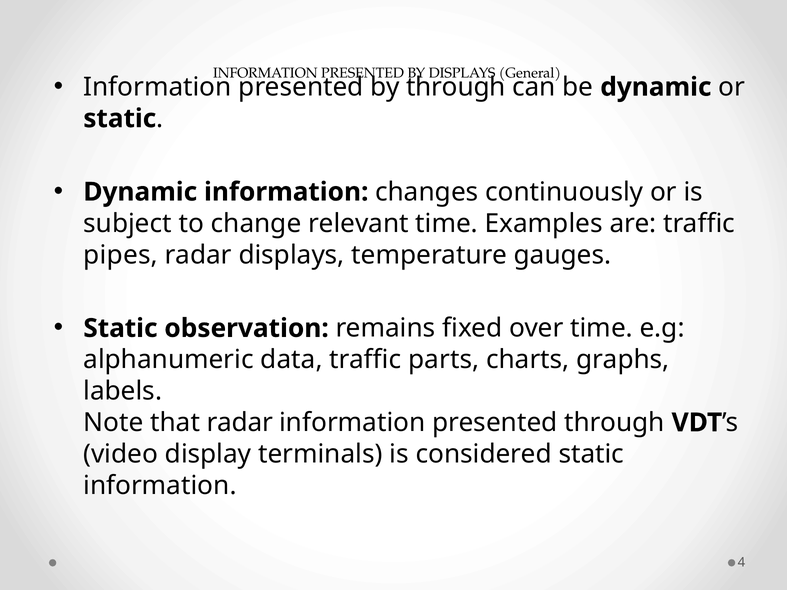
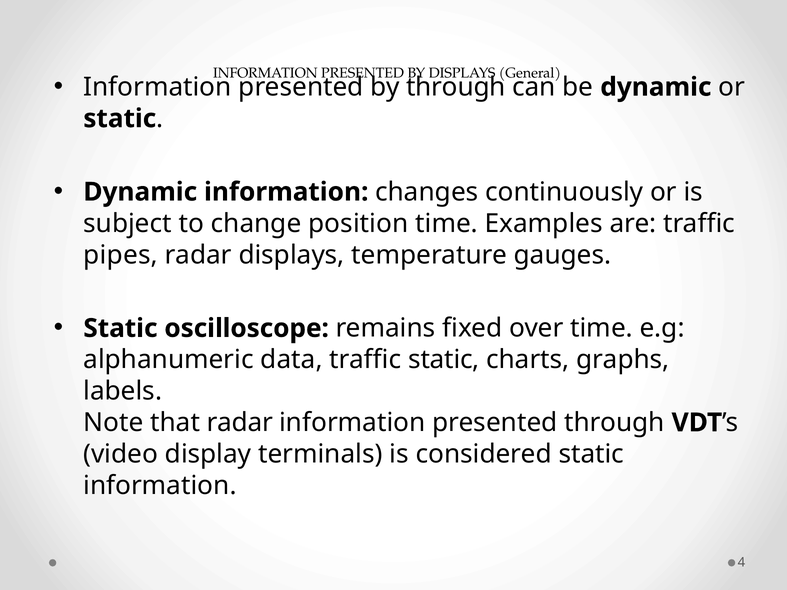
relevant: relevant -> position (358, 224)
observation: observation -> oscilloscope (247, 328)
traffic parts: parts -> static (444, 360)
